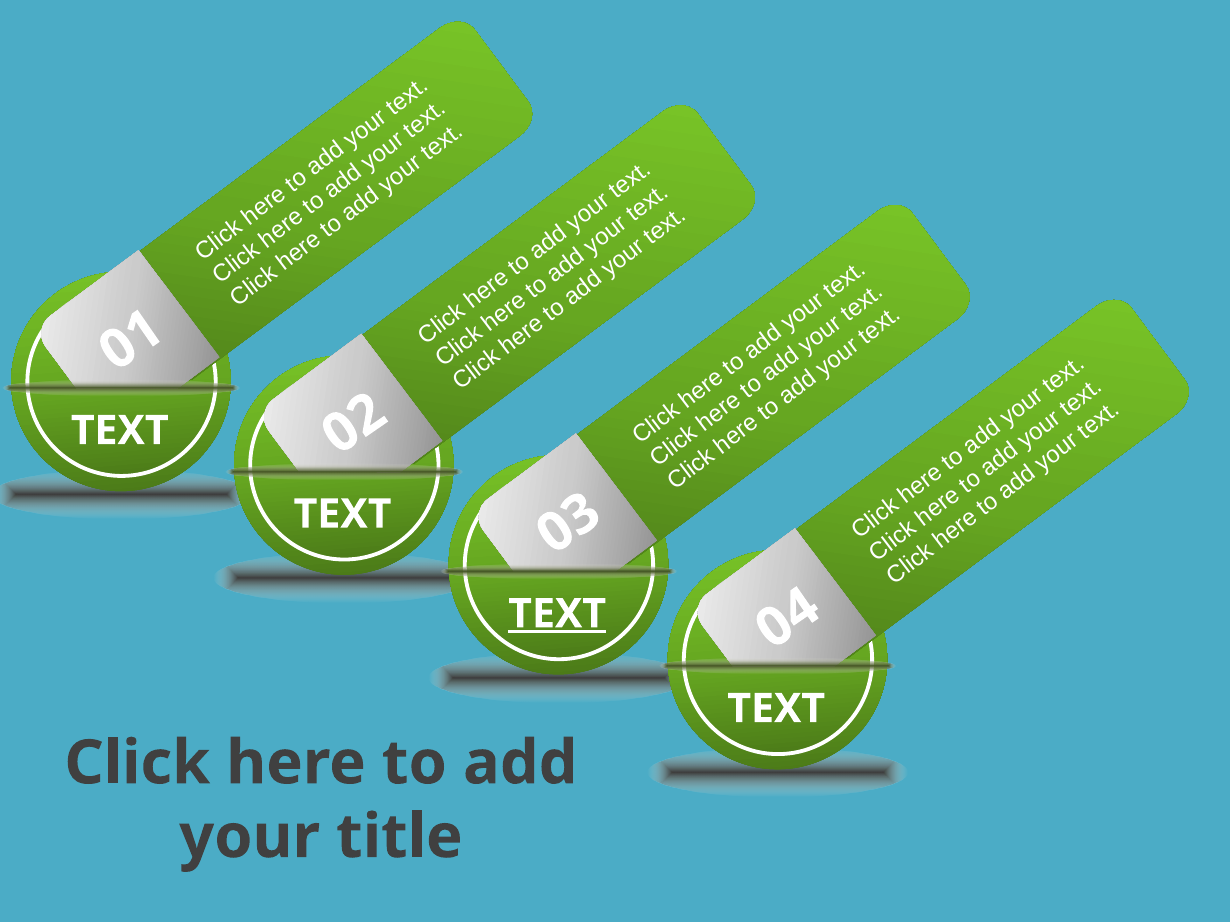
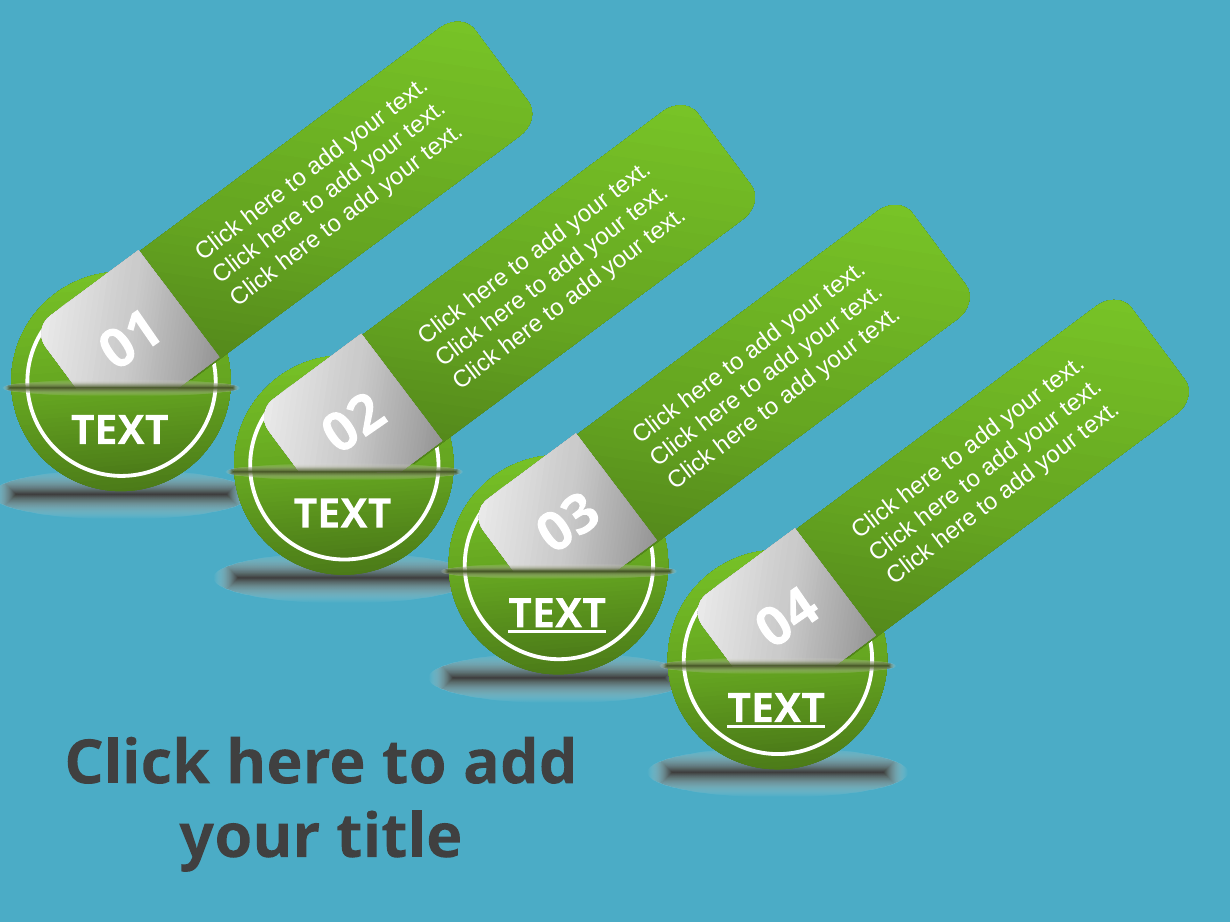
TEXT underline: none -> present (776, 709)
